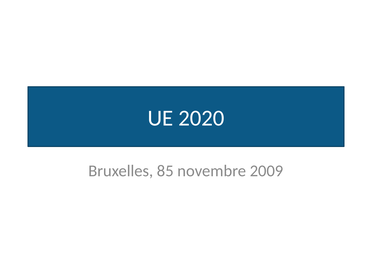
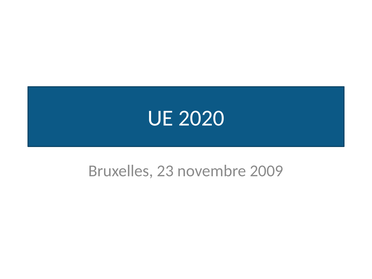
85: 85 -> 23 (165, 171)
